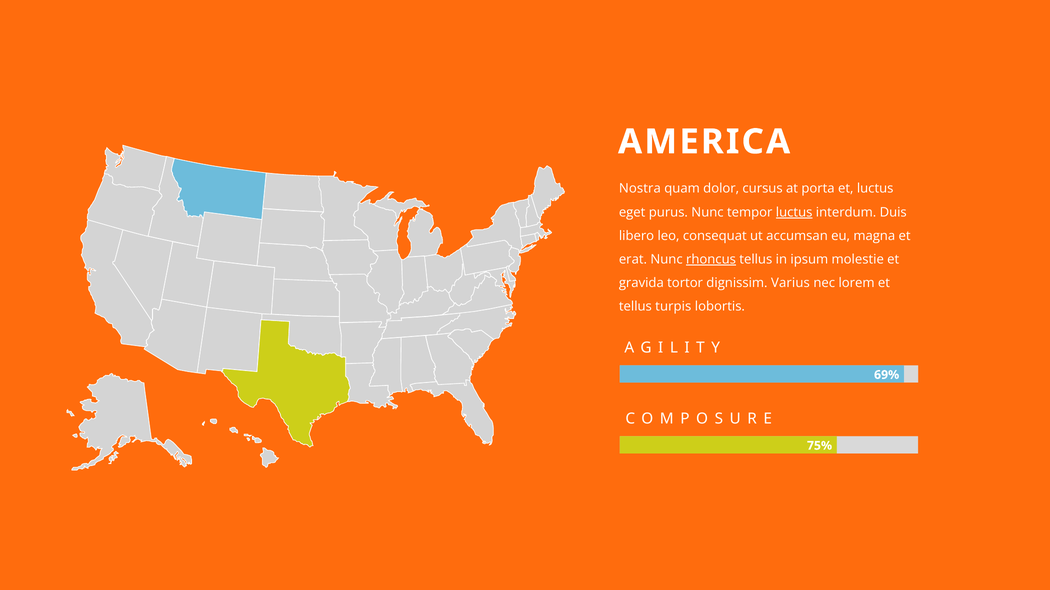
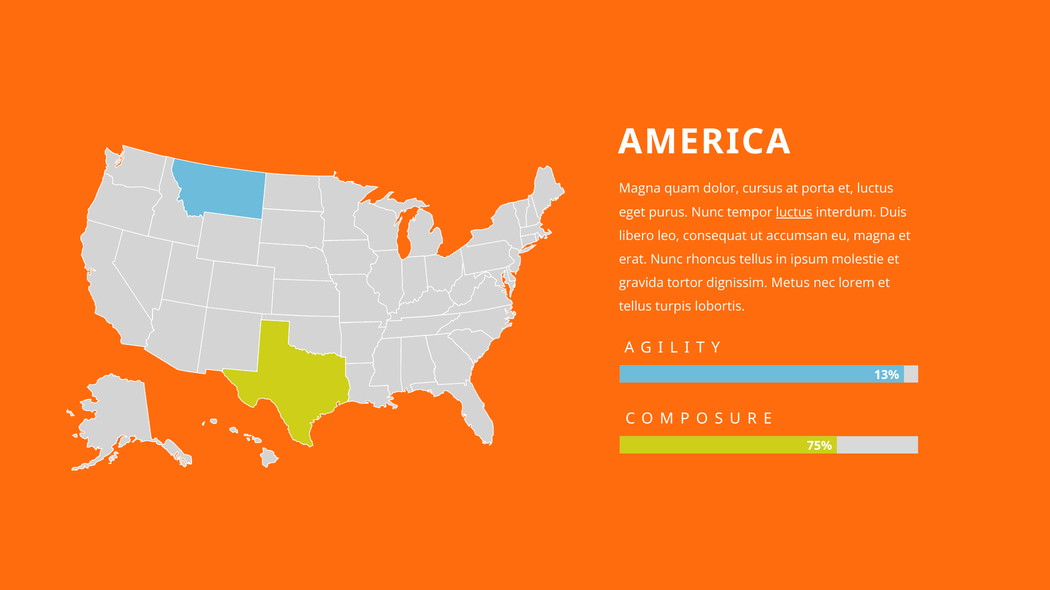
Nostra: Nostra -> Magna (640, 189)
rhoncus underline: present -> none (711, 260)
Varius: Varius -> Metus (790, 283)
69%: 69% -> 13% (887, 375)
